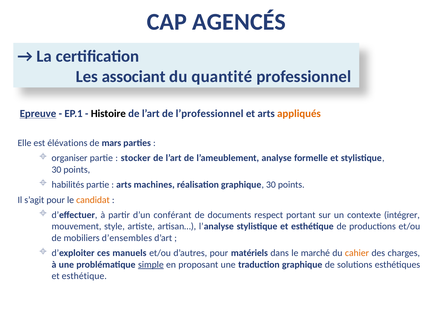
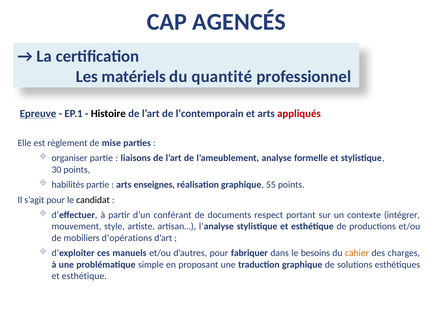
associant: associant -> matériels (134, 77)
l’professionnel: l’professionnel -> l’contemporain (210, 114)
appliqués colour: orange -> red (299, 114)
élévations: élévations -> règlement (67, 143)
mars: mars -> mise (111, 143)
stocker: stocker -> liaisons (136, 158)
machines: machines -> enseignes (154, 185)
graphique 30: 30 -> 55 (271, 185)
candidat colour: orange -> black (93, 200)
d’ensembles: d’ensembles -> d’opérations (127, 239)
matériels: matériels -> fabriquer (249, 254)
marché: marché -> besoins (315, 254)
simple underline: present -> none (151, 265)
